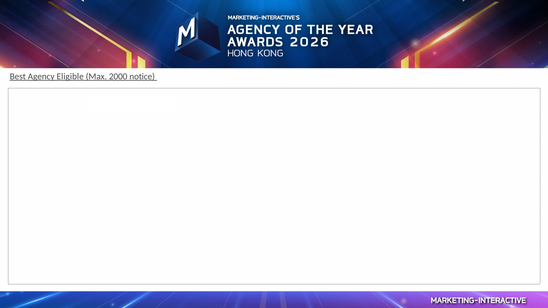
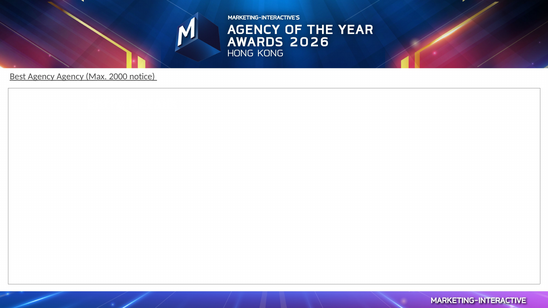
Agency Eligible: Eligible -> Agency (70, 76)
